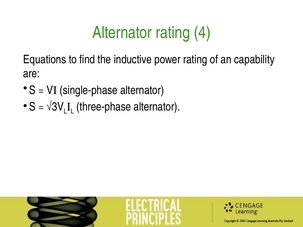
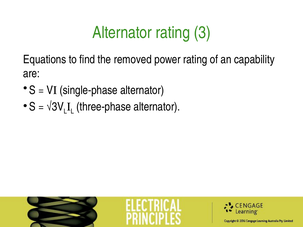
4: 4 -> 3 (202, 32)
inductive: inductive -> removed (133, 59)
